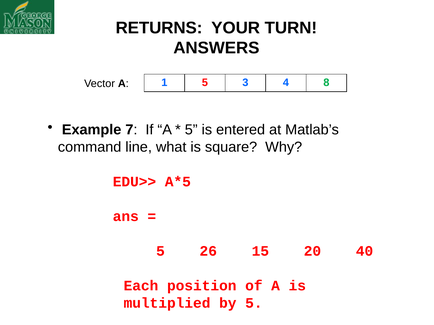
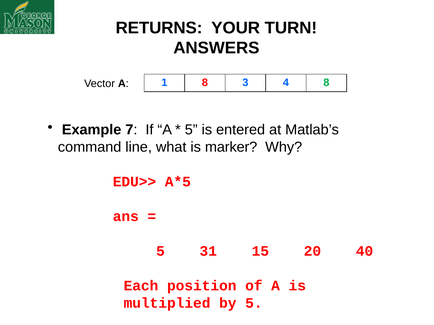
1 5: 5 -> 8 (205, 83)
square: square -> marker (231, 147)
26: 26 -> 31 (208, 251)
